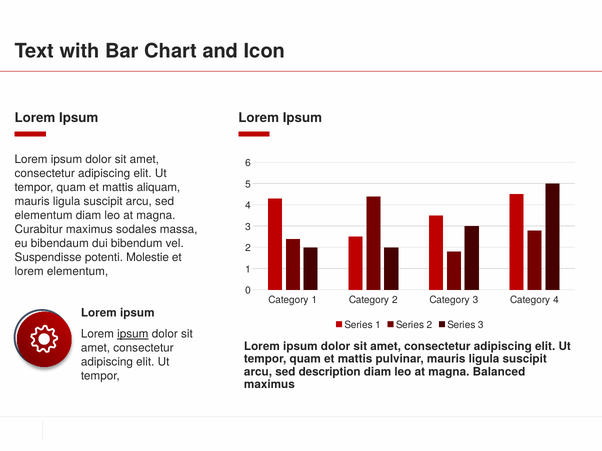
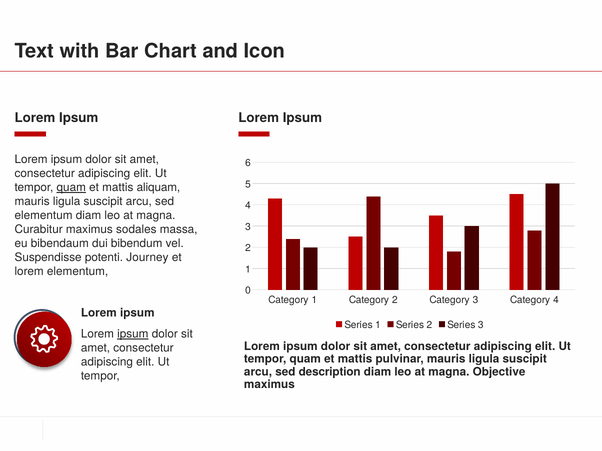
quam underline: none -> present (71, 188)
Molestie: Molestie -> Journey (147, 258)
Balanced: Balanced -> Objective (499, 372)
